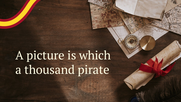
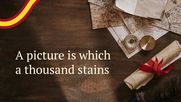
pirate: pirate -> stains (94, 70)
